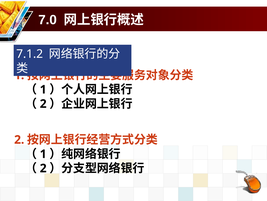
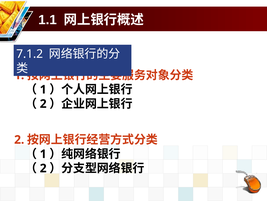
7.0: 7.0 -> 1.1 (48, 20)
